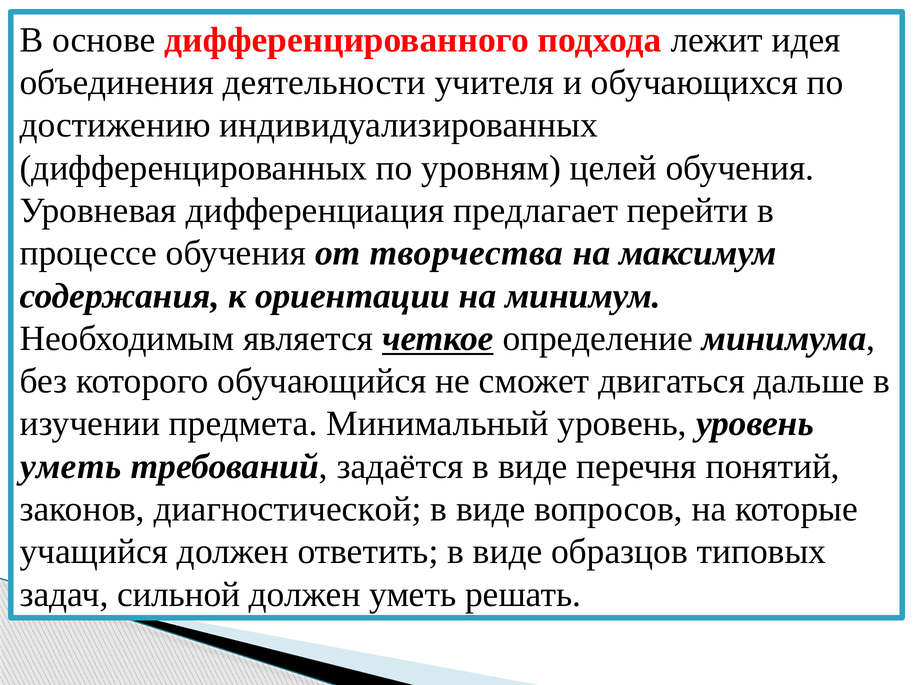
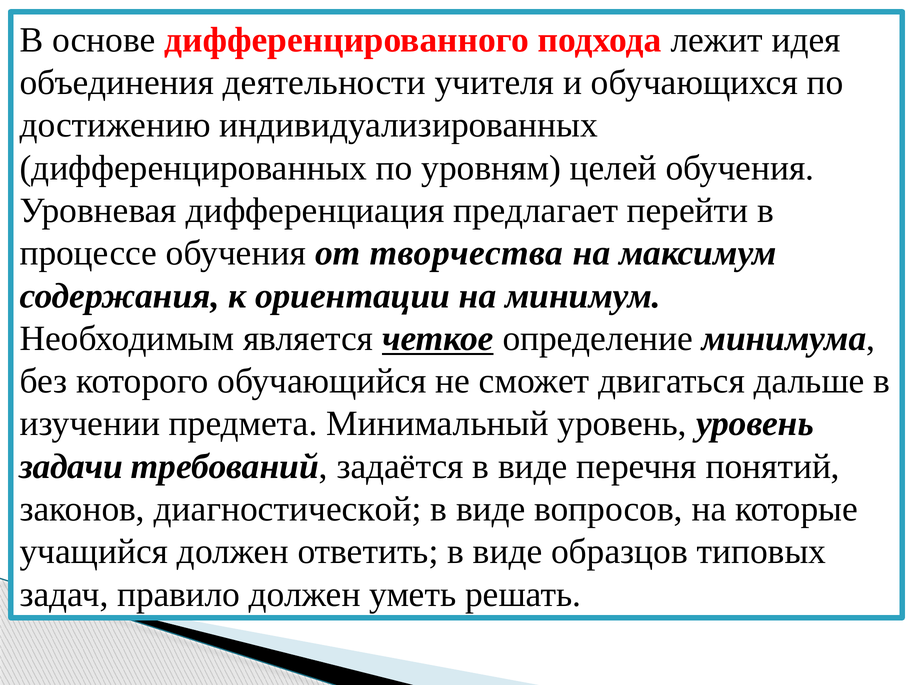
уметь: уметь -> задачи (71, 466)
сильной: сильной -> правило (179, 594)
